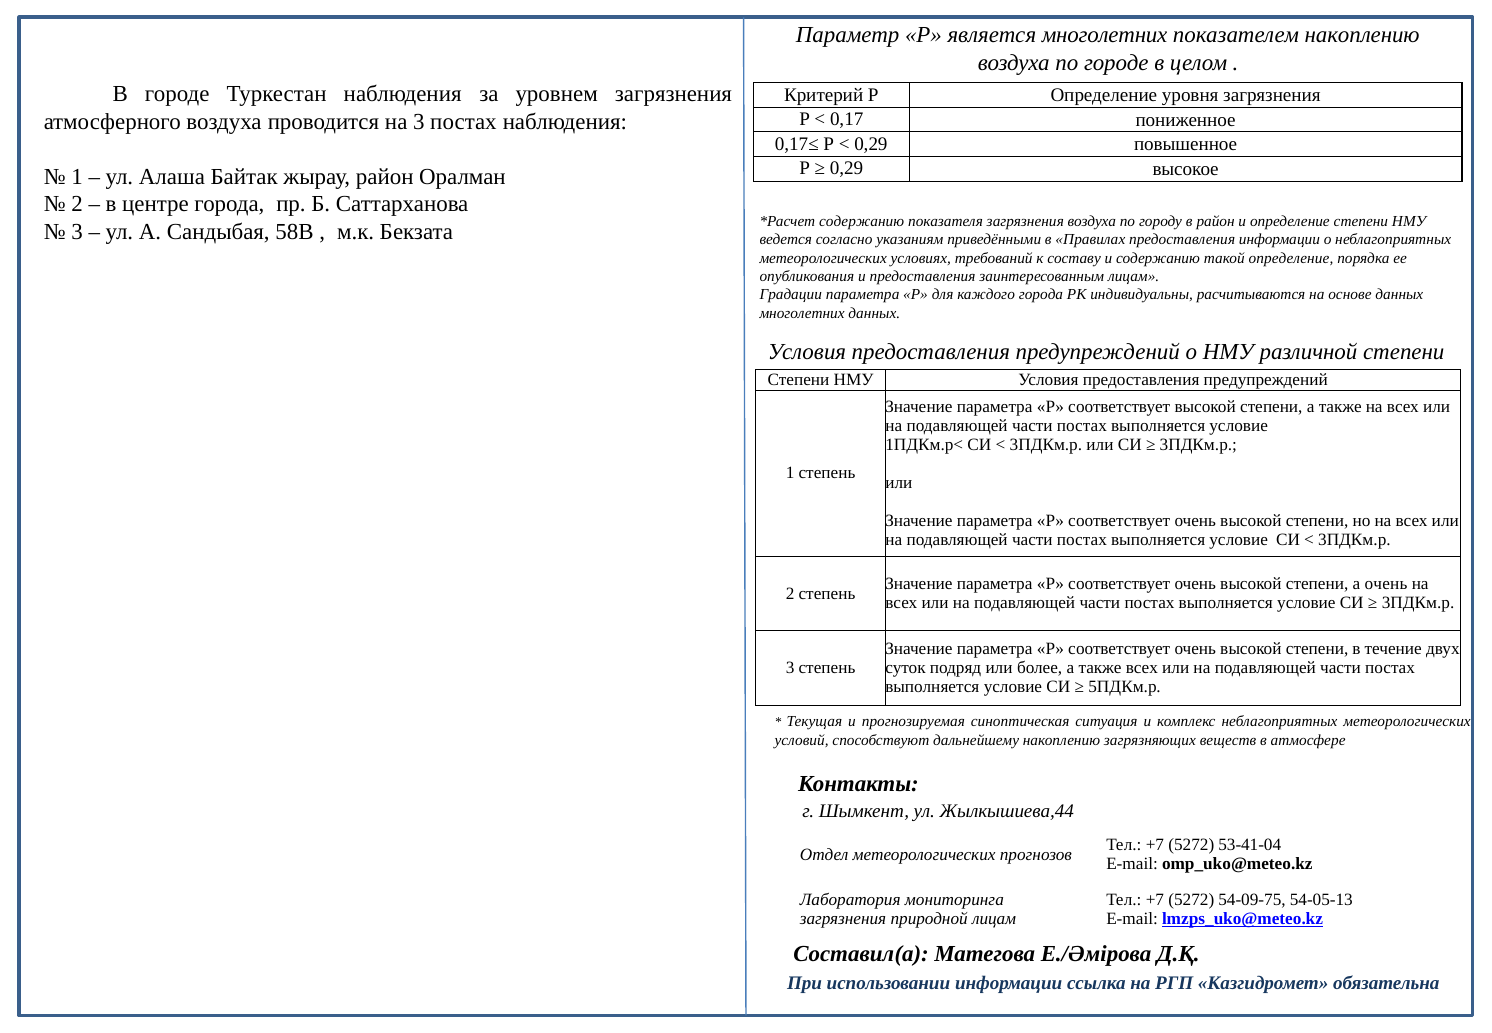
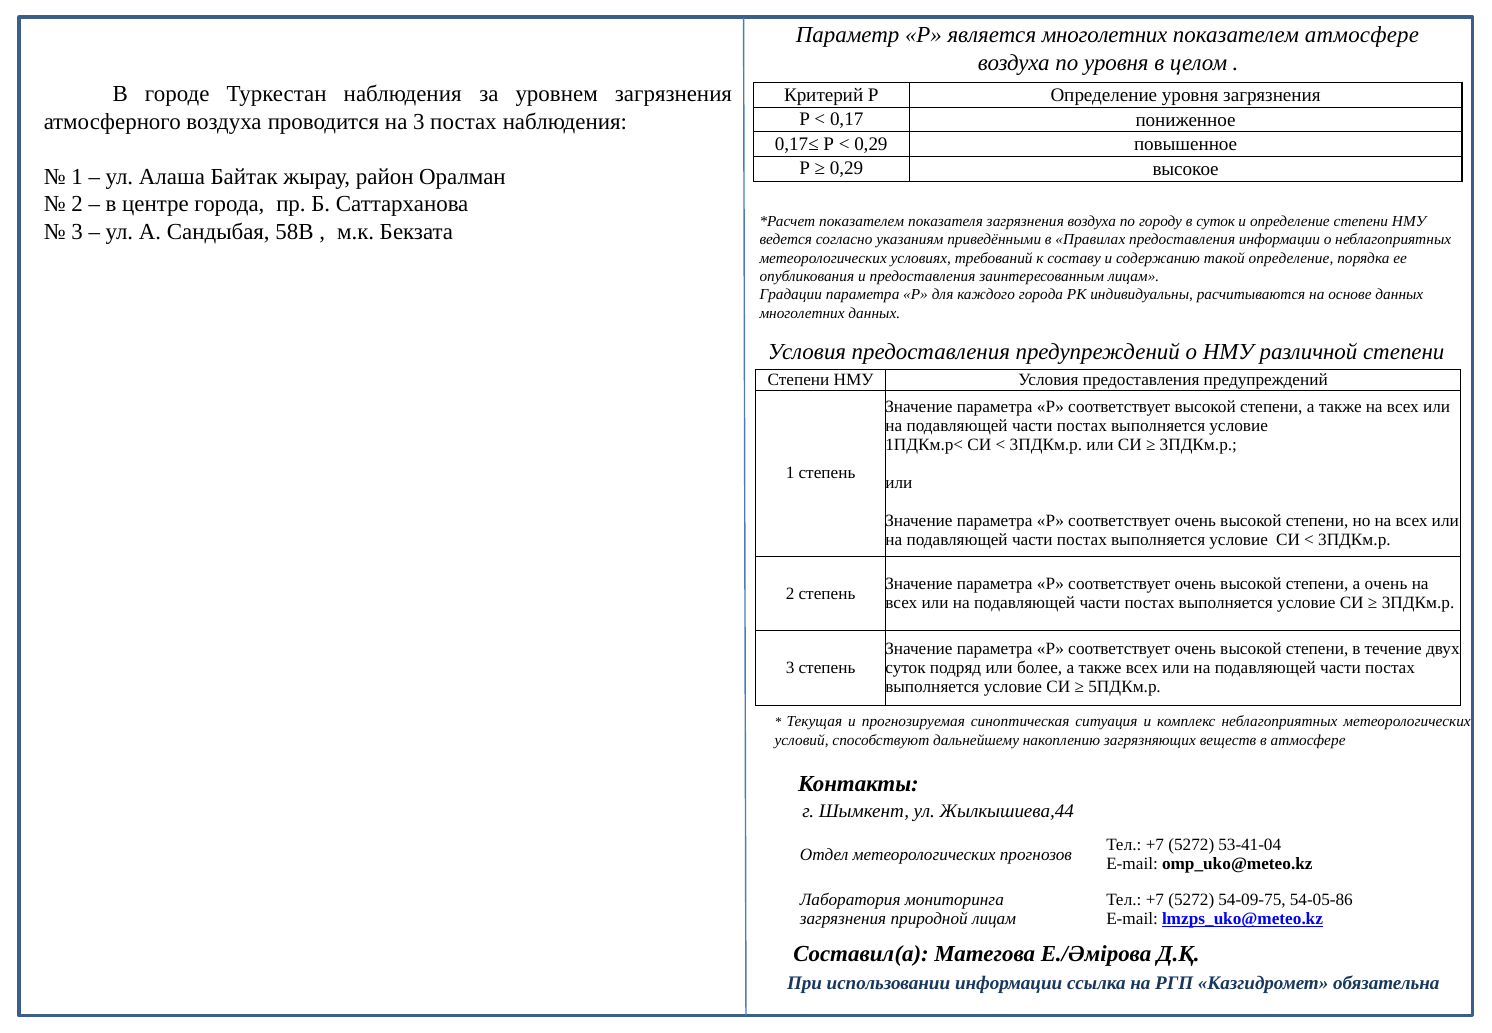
показателем накоплению: накоплению -> атмосфере (1362, 35)
по городе: городе -> уровня (1116, 63)
содержанию: содержанию -> показателем (862, 222)
в район: район -> суток (1216, 222)
54-05-13: 54-05-13 -> 54-05-86 (1321, 900)
